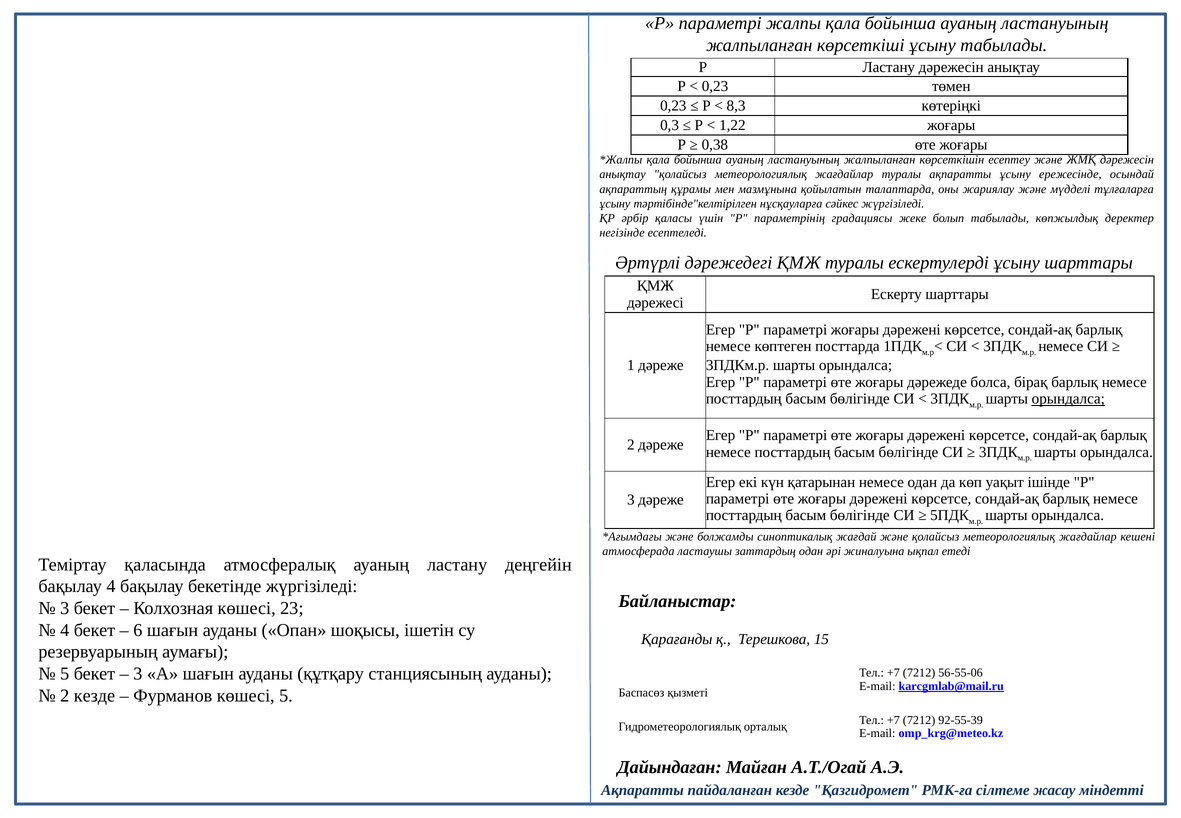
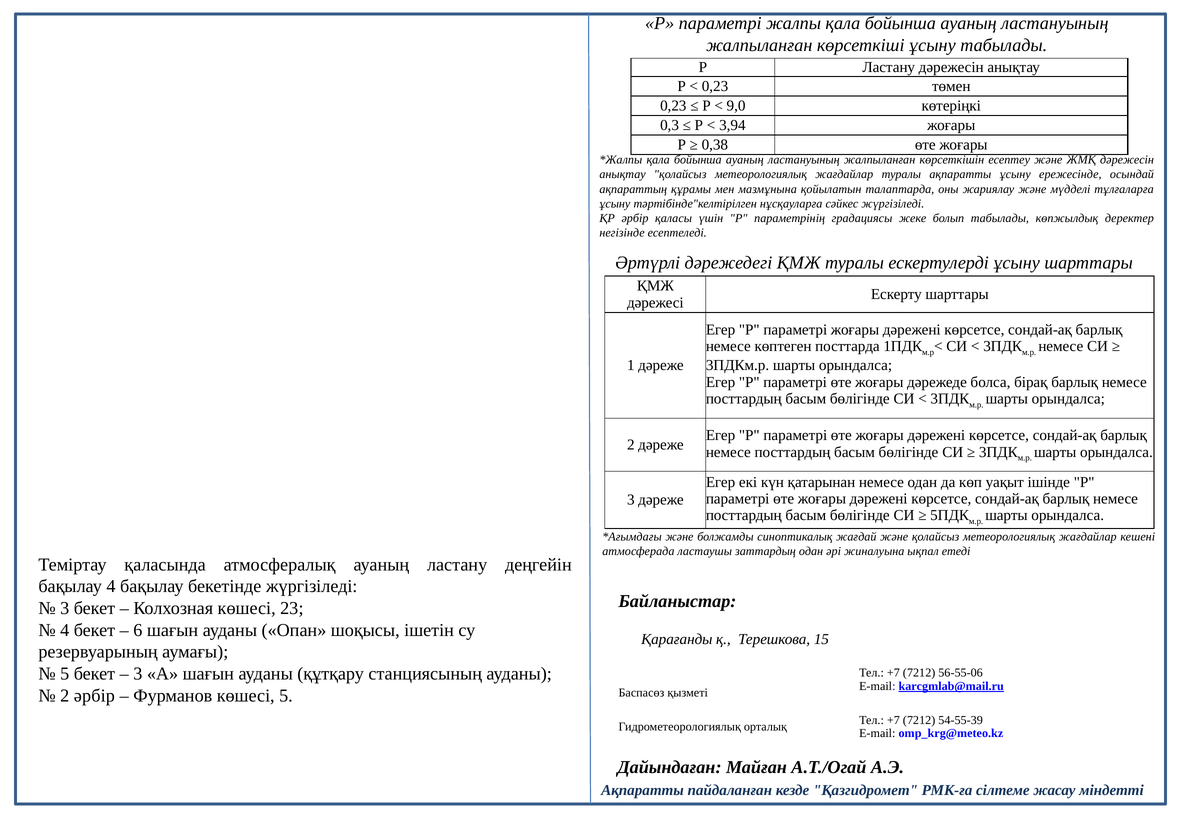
8,3: 8,3 -> 9,0 (736, 105)
1,22: 1,22 -> 3,94 (732, 125)
орындалса underline: present -> none (1068, 399)
2 кезде: кезде -> әрбір (94, 695)
92-55-39: 92-55-39 -> 54-55-39 (961, 720)
